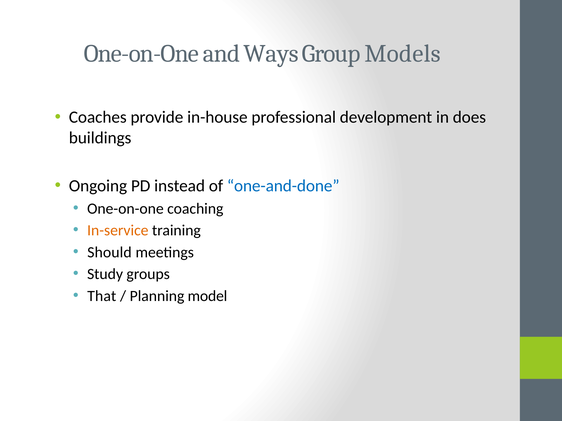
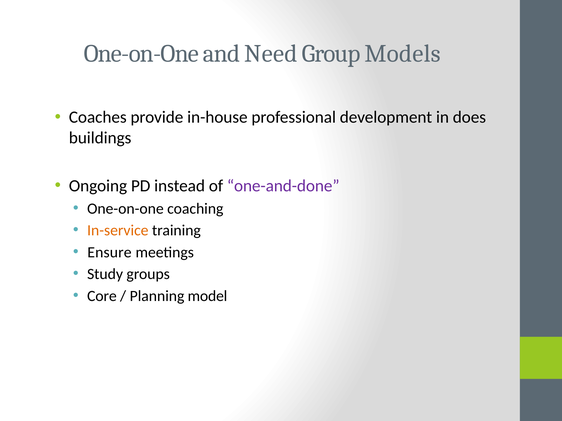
Ways: Ways -> Need (271, 54)
one-and-done colour: blue -> purple (283, 186)
Should: Should -> Ensure (109, 253)
That: That -> Core (102, 296)
